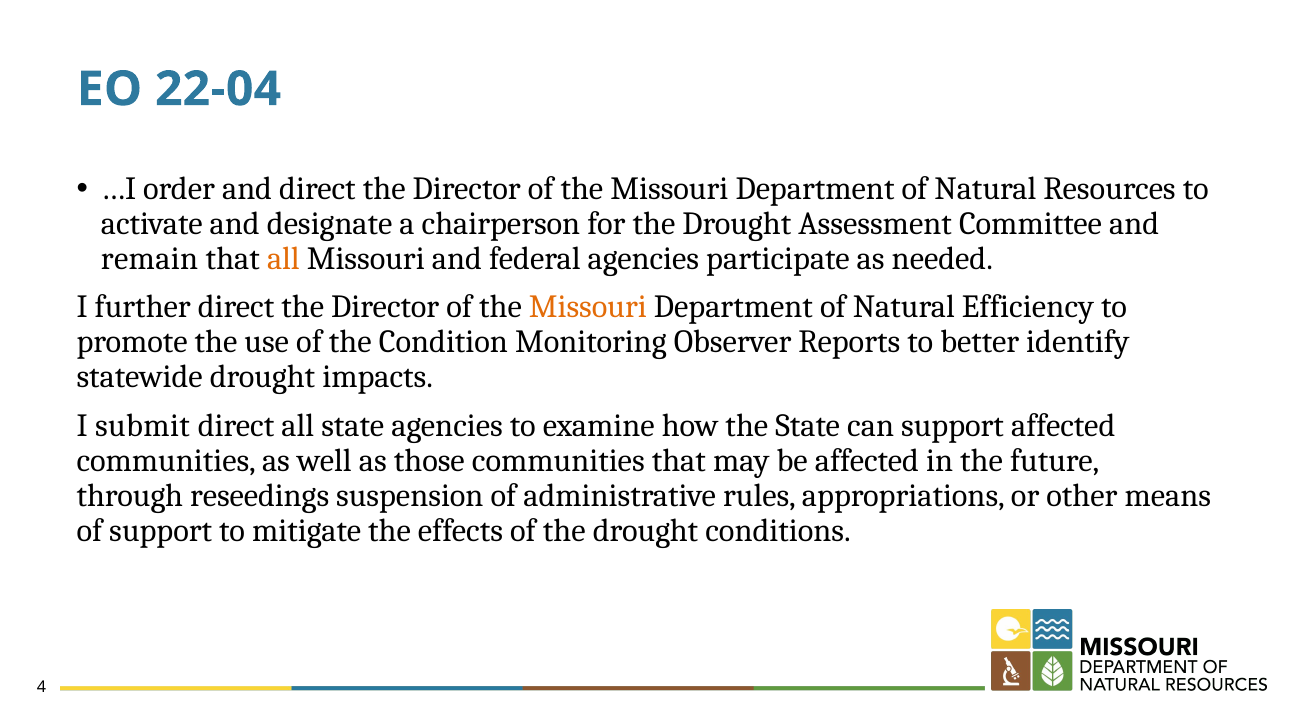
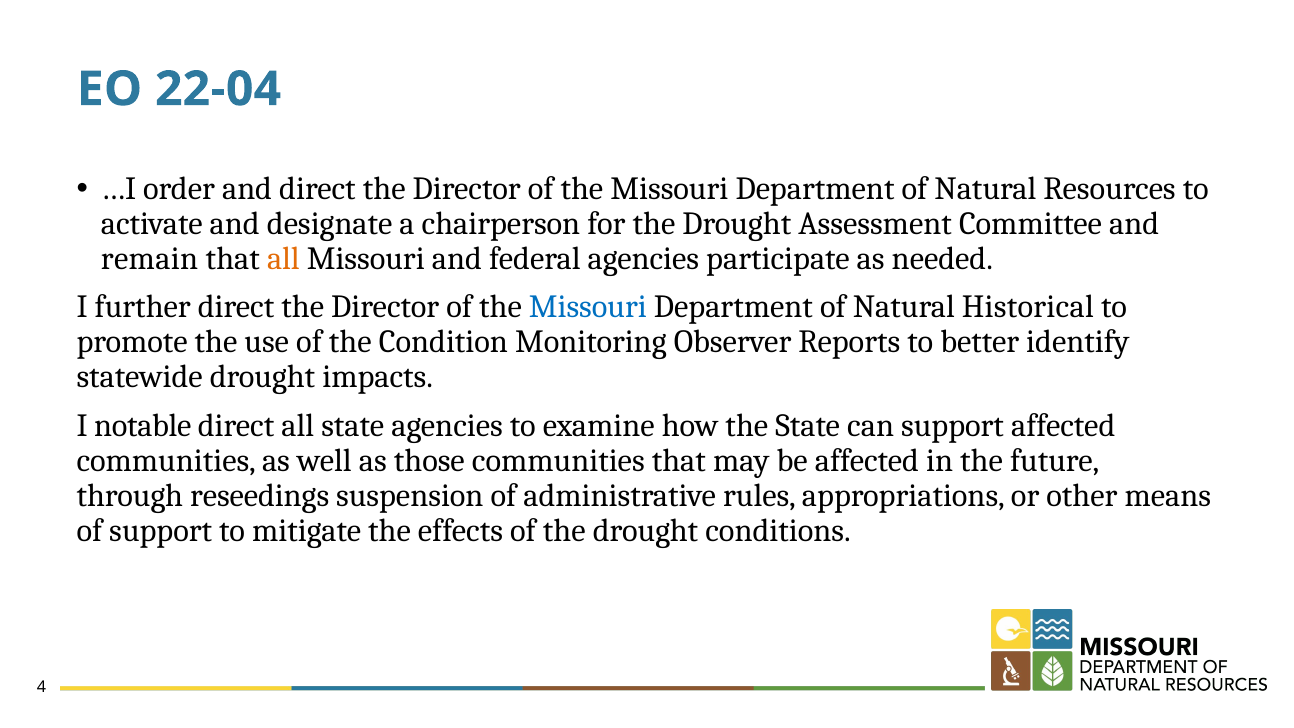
Missouri colour: orange -> blue (588, 307)
Efficiency: Efficiency -> Historical (1028, 307)
submit: submit -> notable (143, 426)
